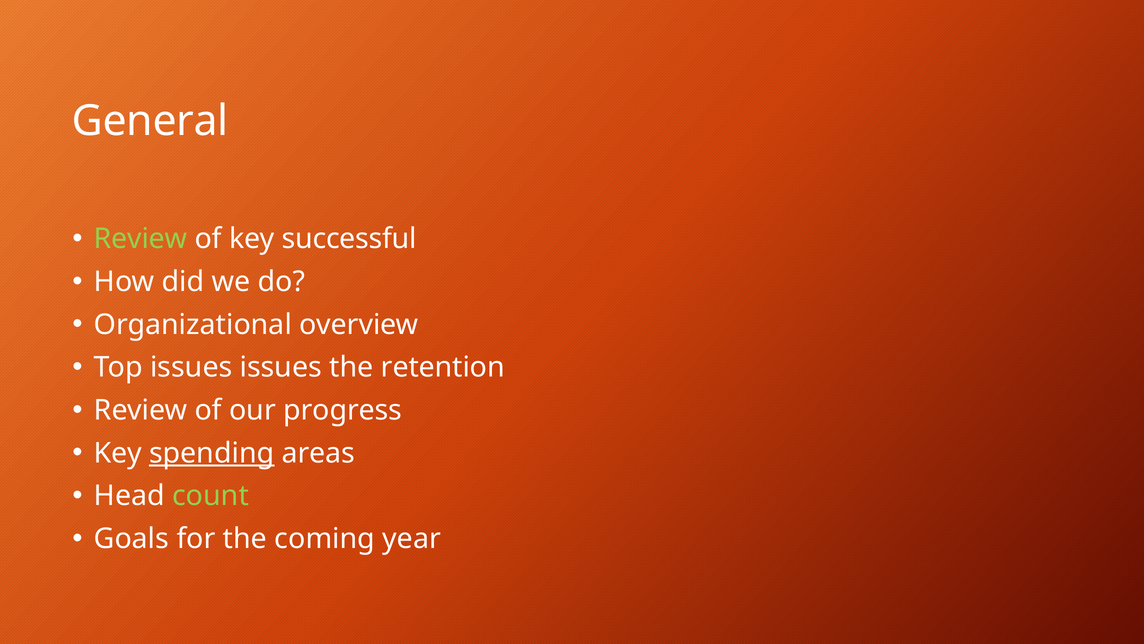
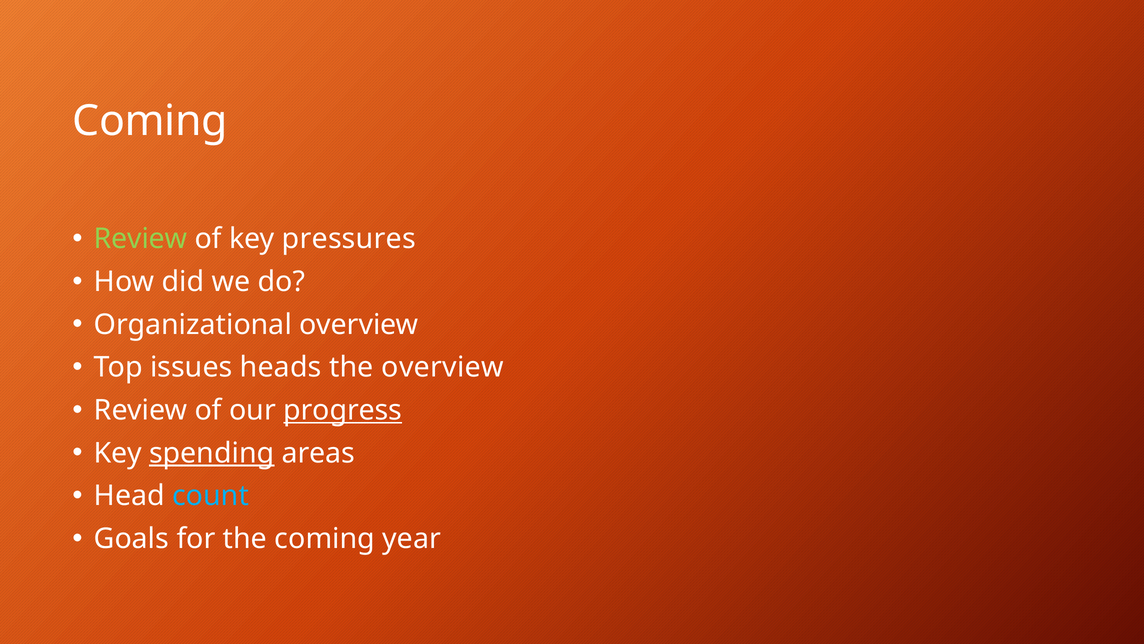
General: General -> Coming (150, 121)
successful: successful -> pressures (349, 239)
issues issues: issues -> heads (281, 367)
the retention: retention -> overview (443, 367)
progress underline: none -> present (343, 410)
count colour: light green -> light blue (211, 496)
